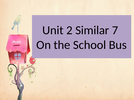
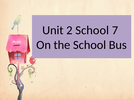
2 Similar: Similar -> School (92, 30)
